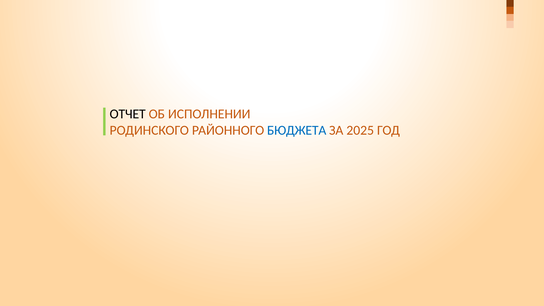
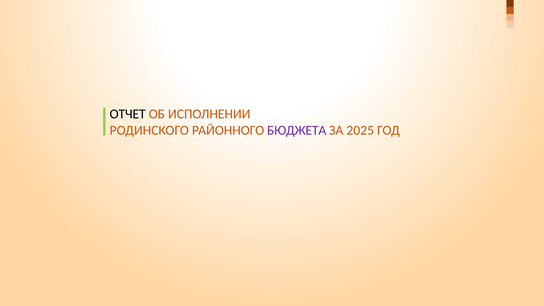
БЮДЖЕТА colour: blue -> purple (297, 130)
